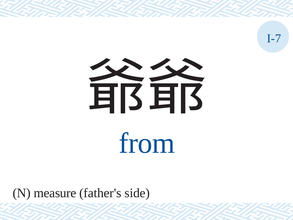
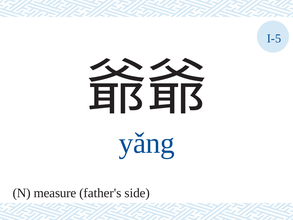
I-7: I-7 -> I-5 (274, 38)
from: from -> yǎng (147, 143)
